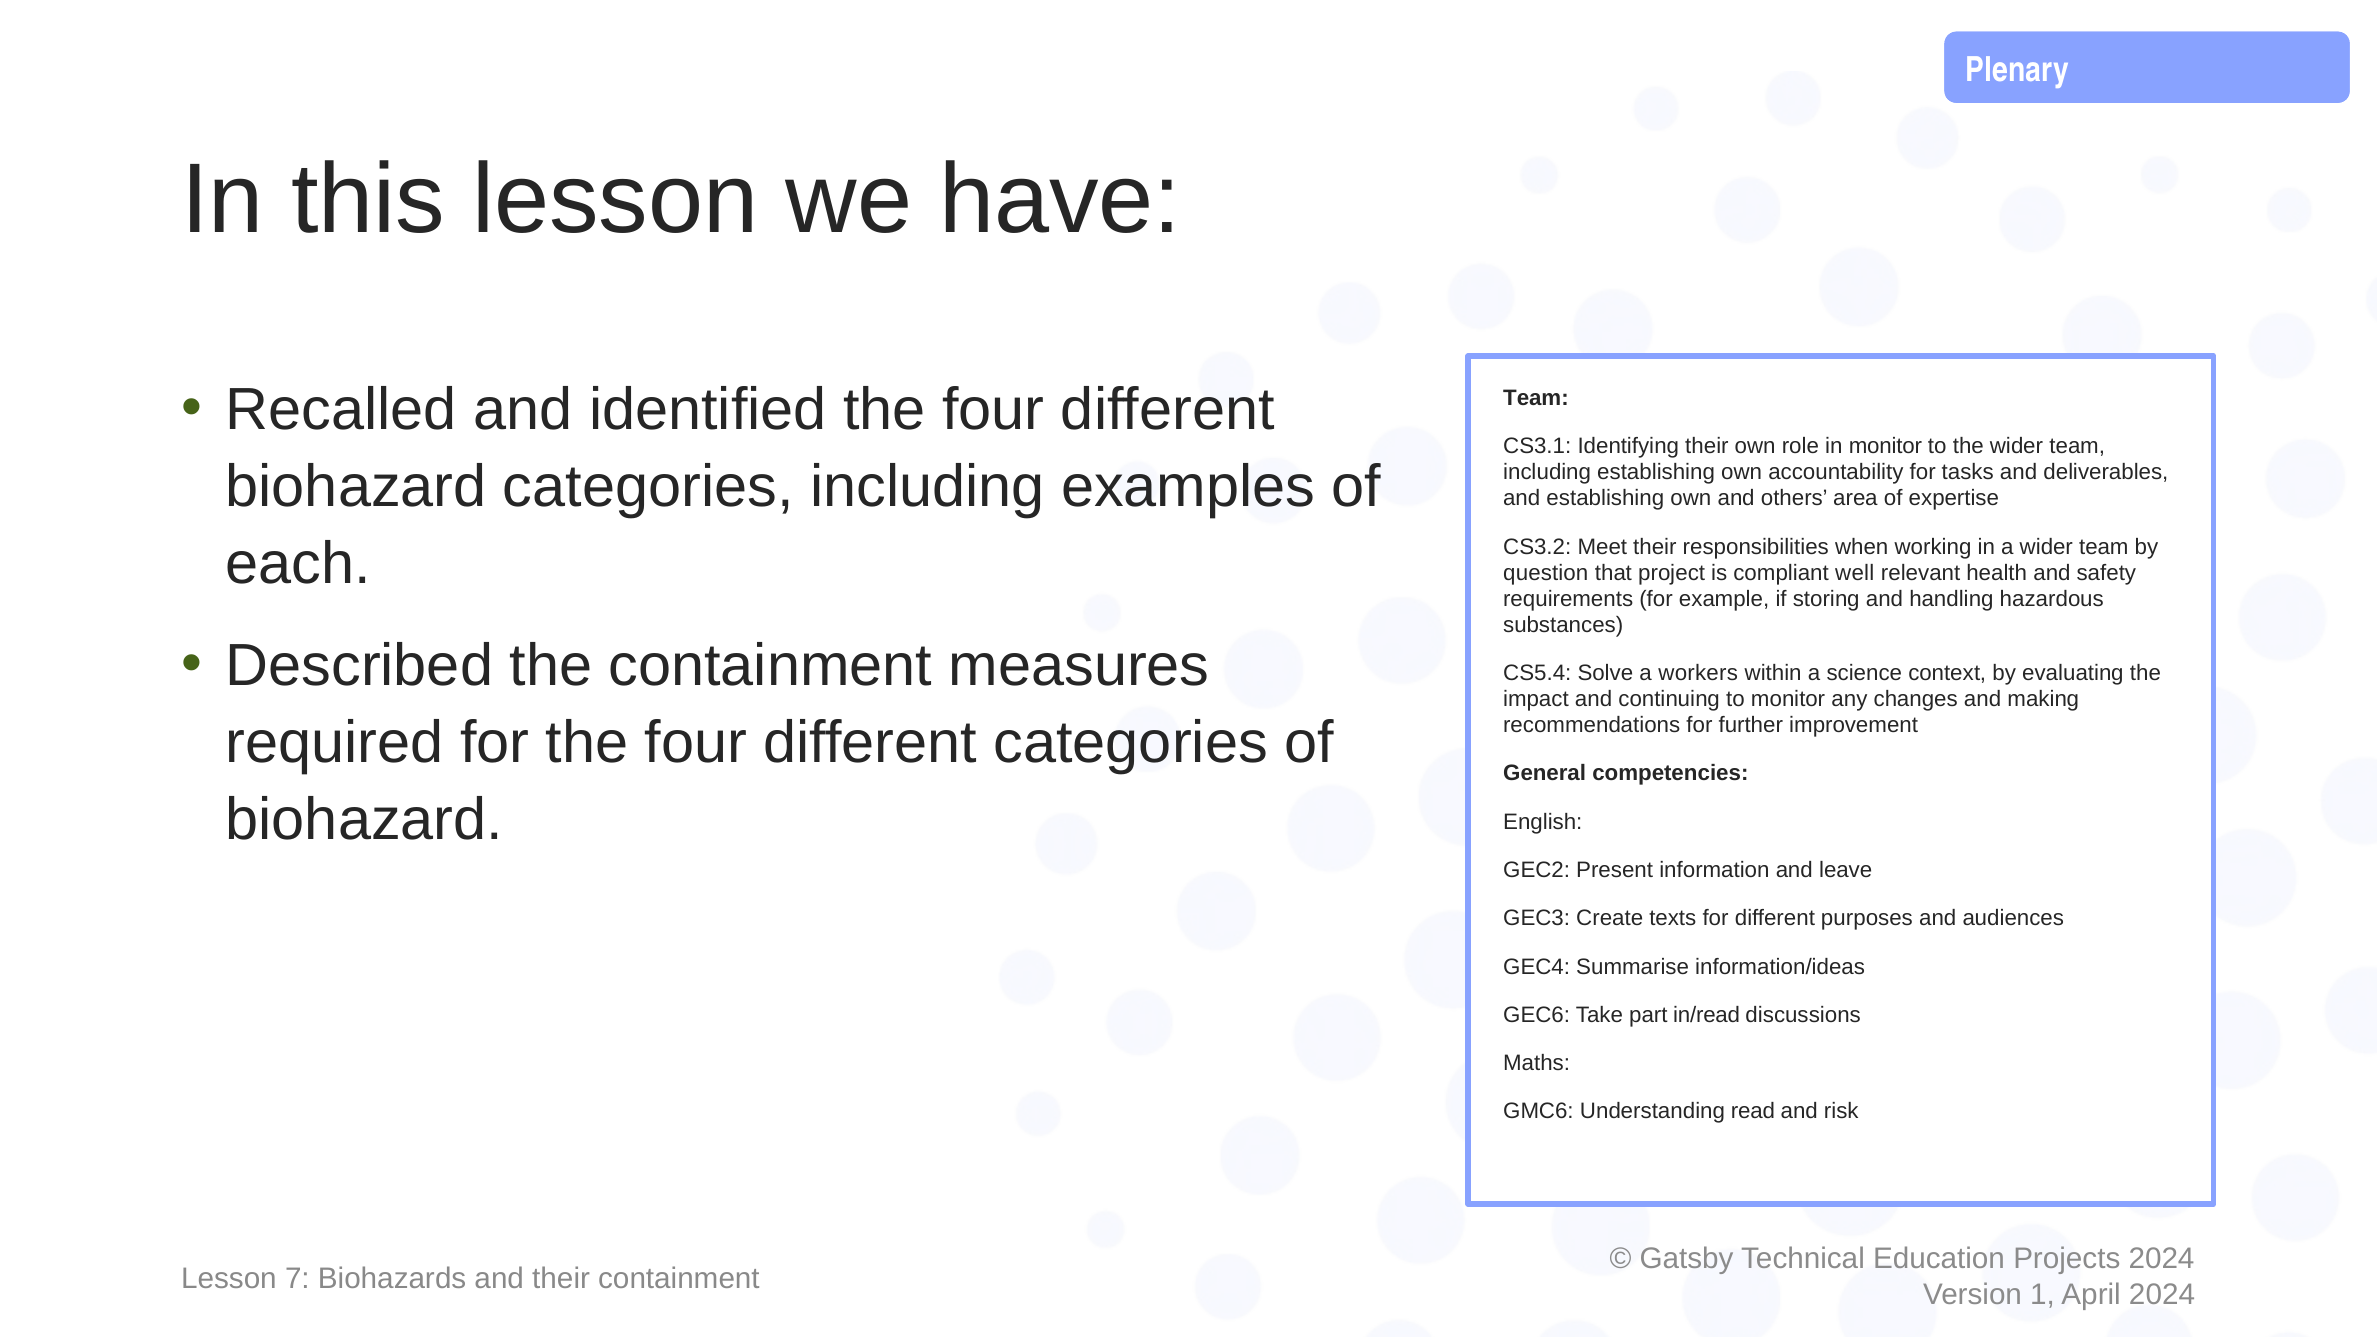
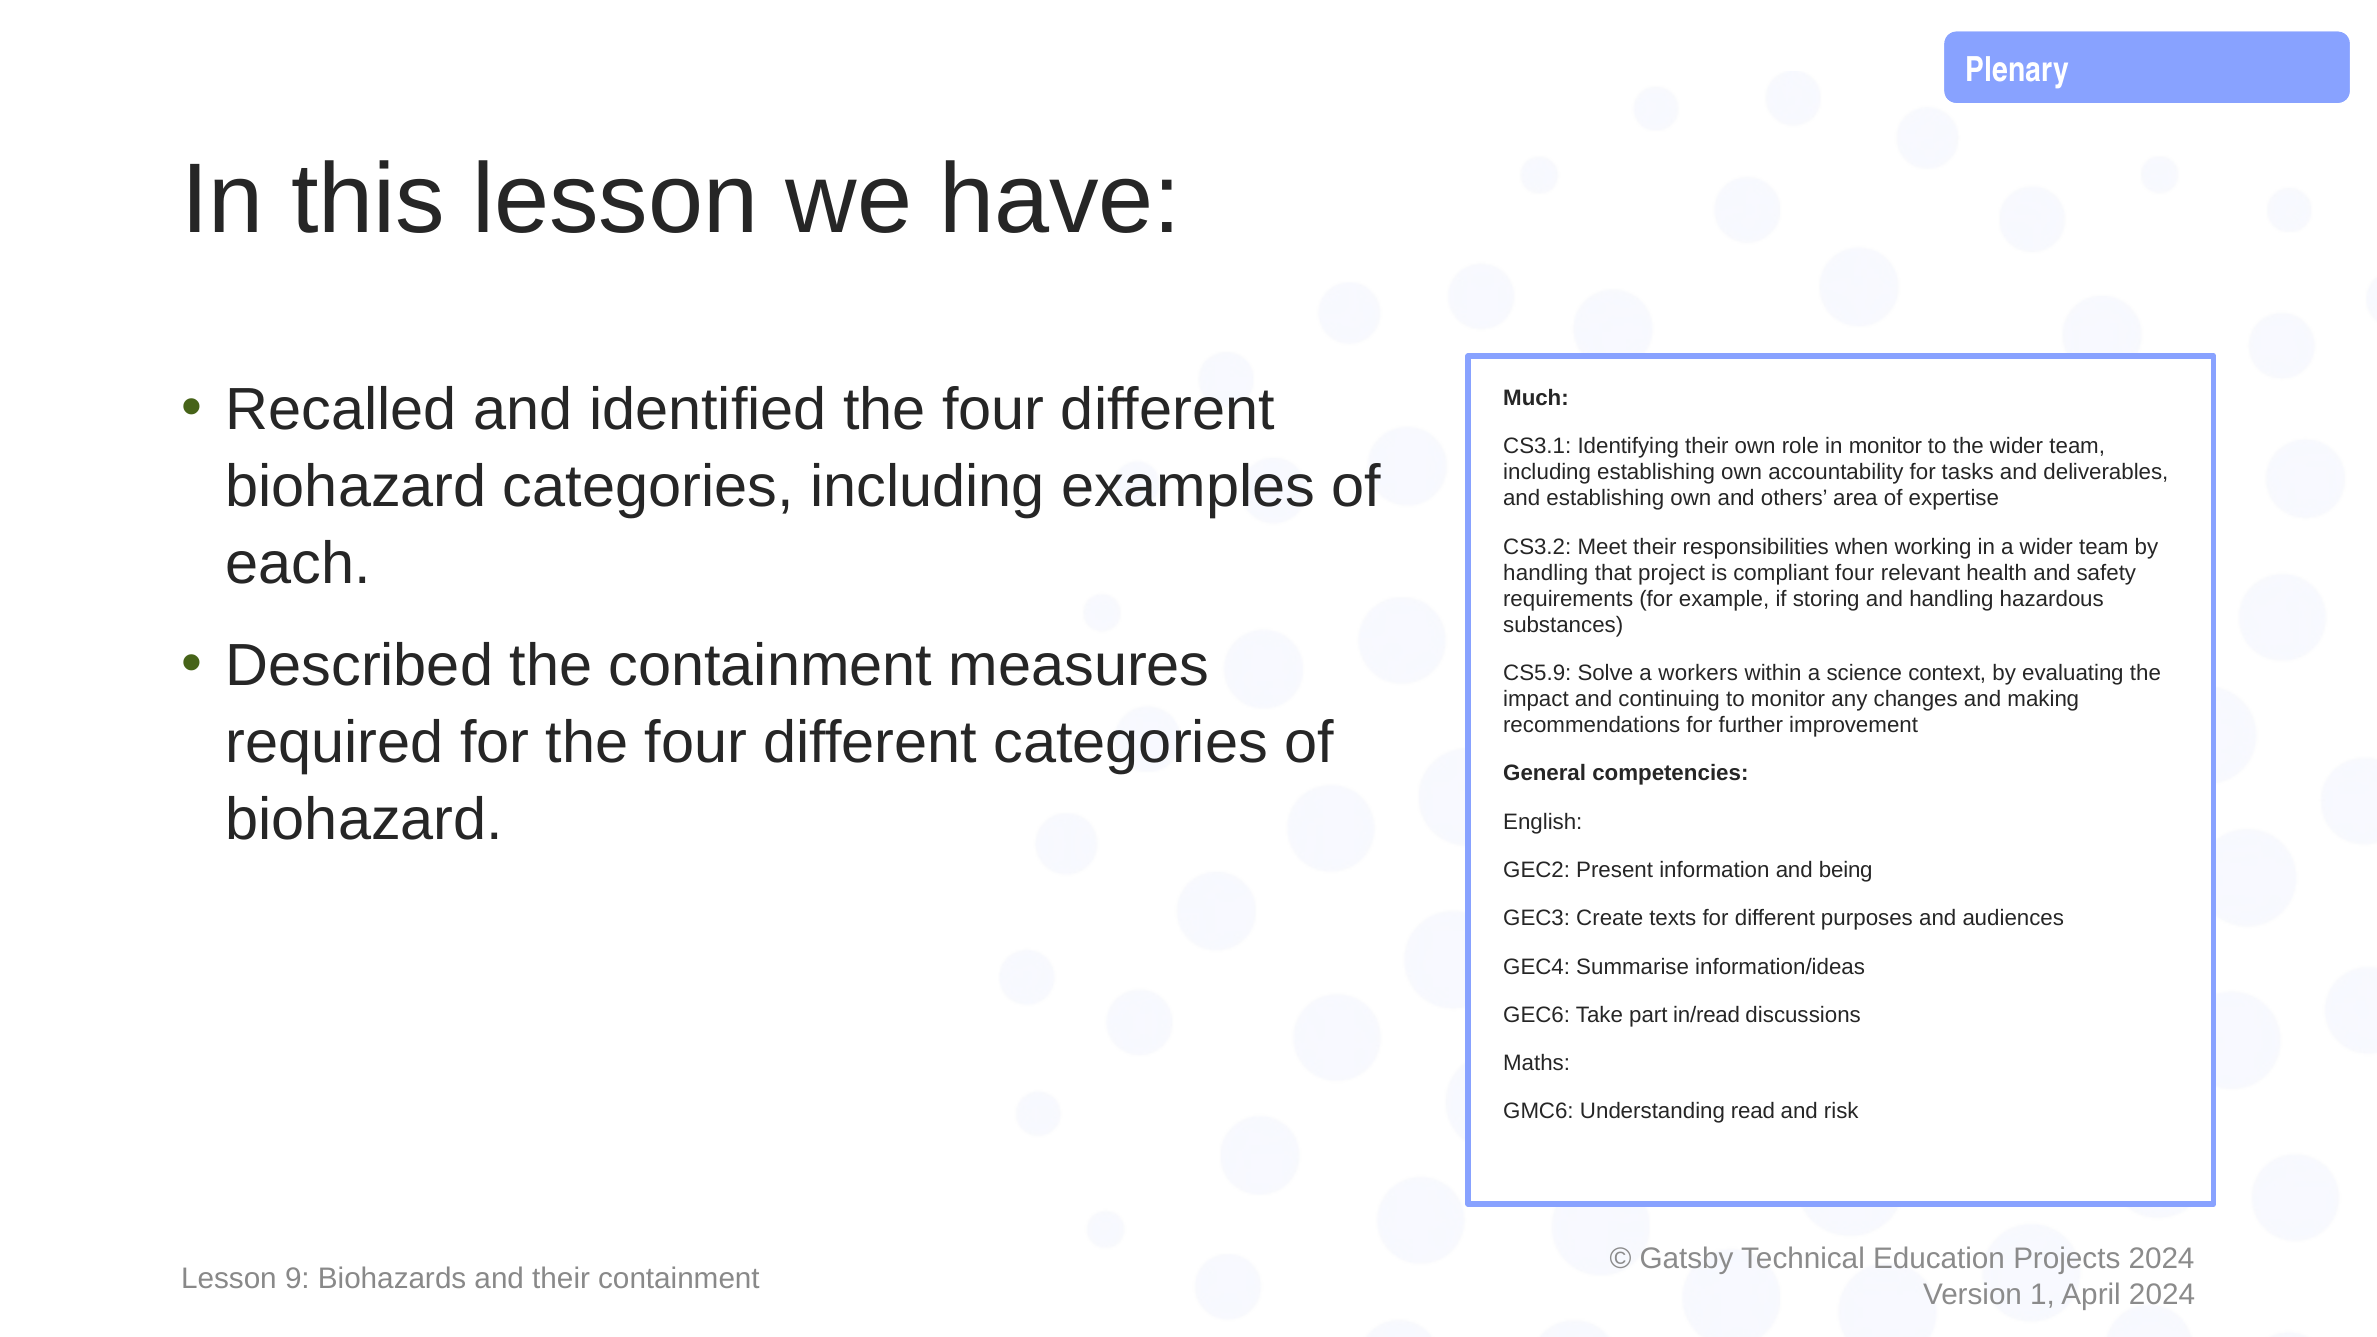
Team: Team -> Much (1536, 398)
question: question -> handling (1546, 573)
compliant well: well -> four (1855, 573)
CS5.4: CS5.4 -> CS5.9 (1537, 673)
leave: leave -> being (1846, 870)
7: 7 -> 9 (297, 1278)
